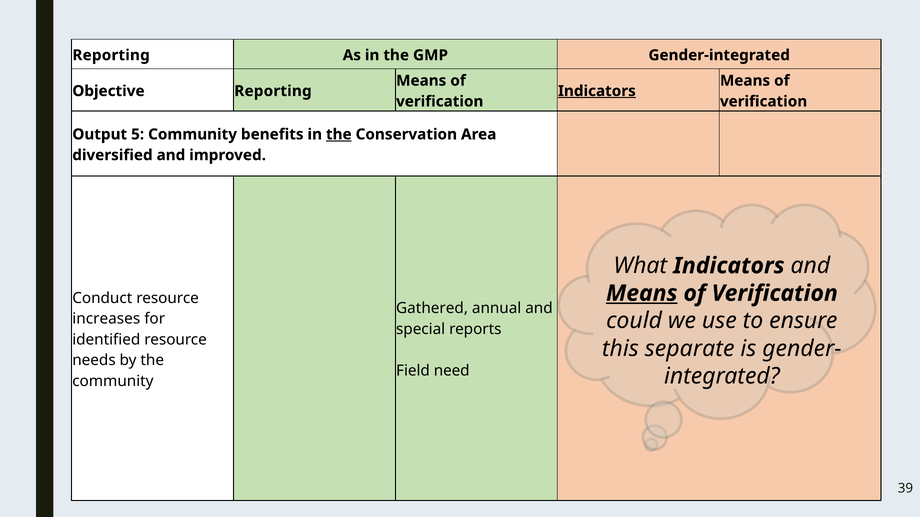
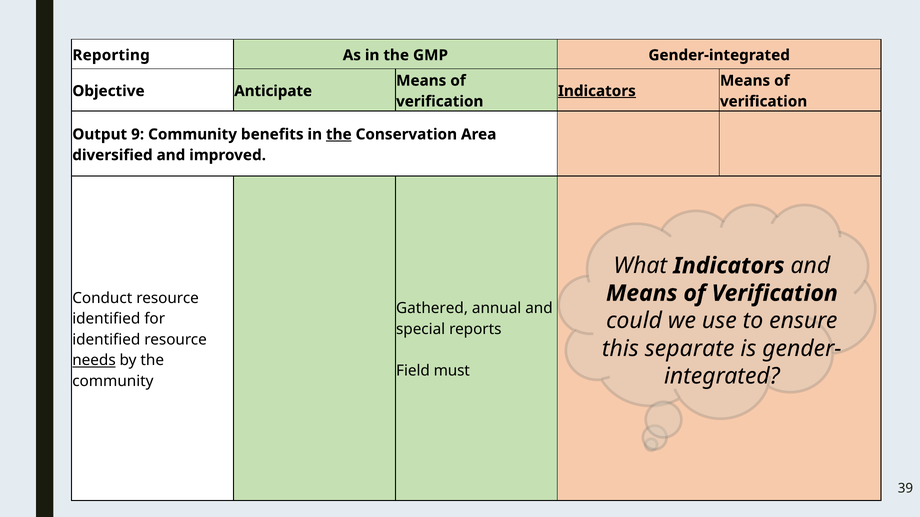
Objective Reporting: Reporting -> Anticipate (273, 91)
5: 5 -> 9 (138, 134)
Means underline: present -> none (642, 294)
increases: increases -> identified (106, 319)
needs underline: none -> present (94, 361)
need: need -> must (452, 371)
